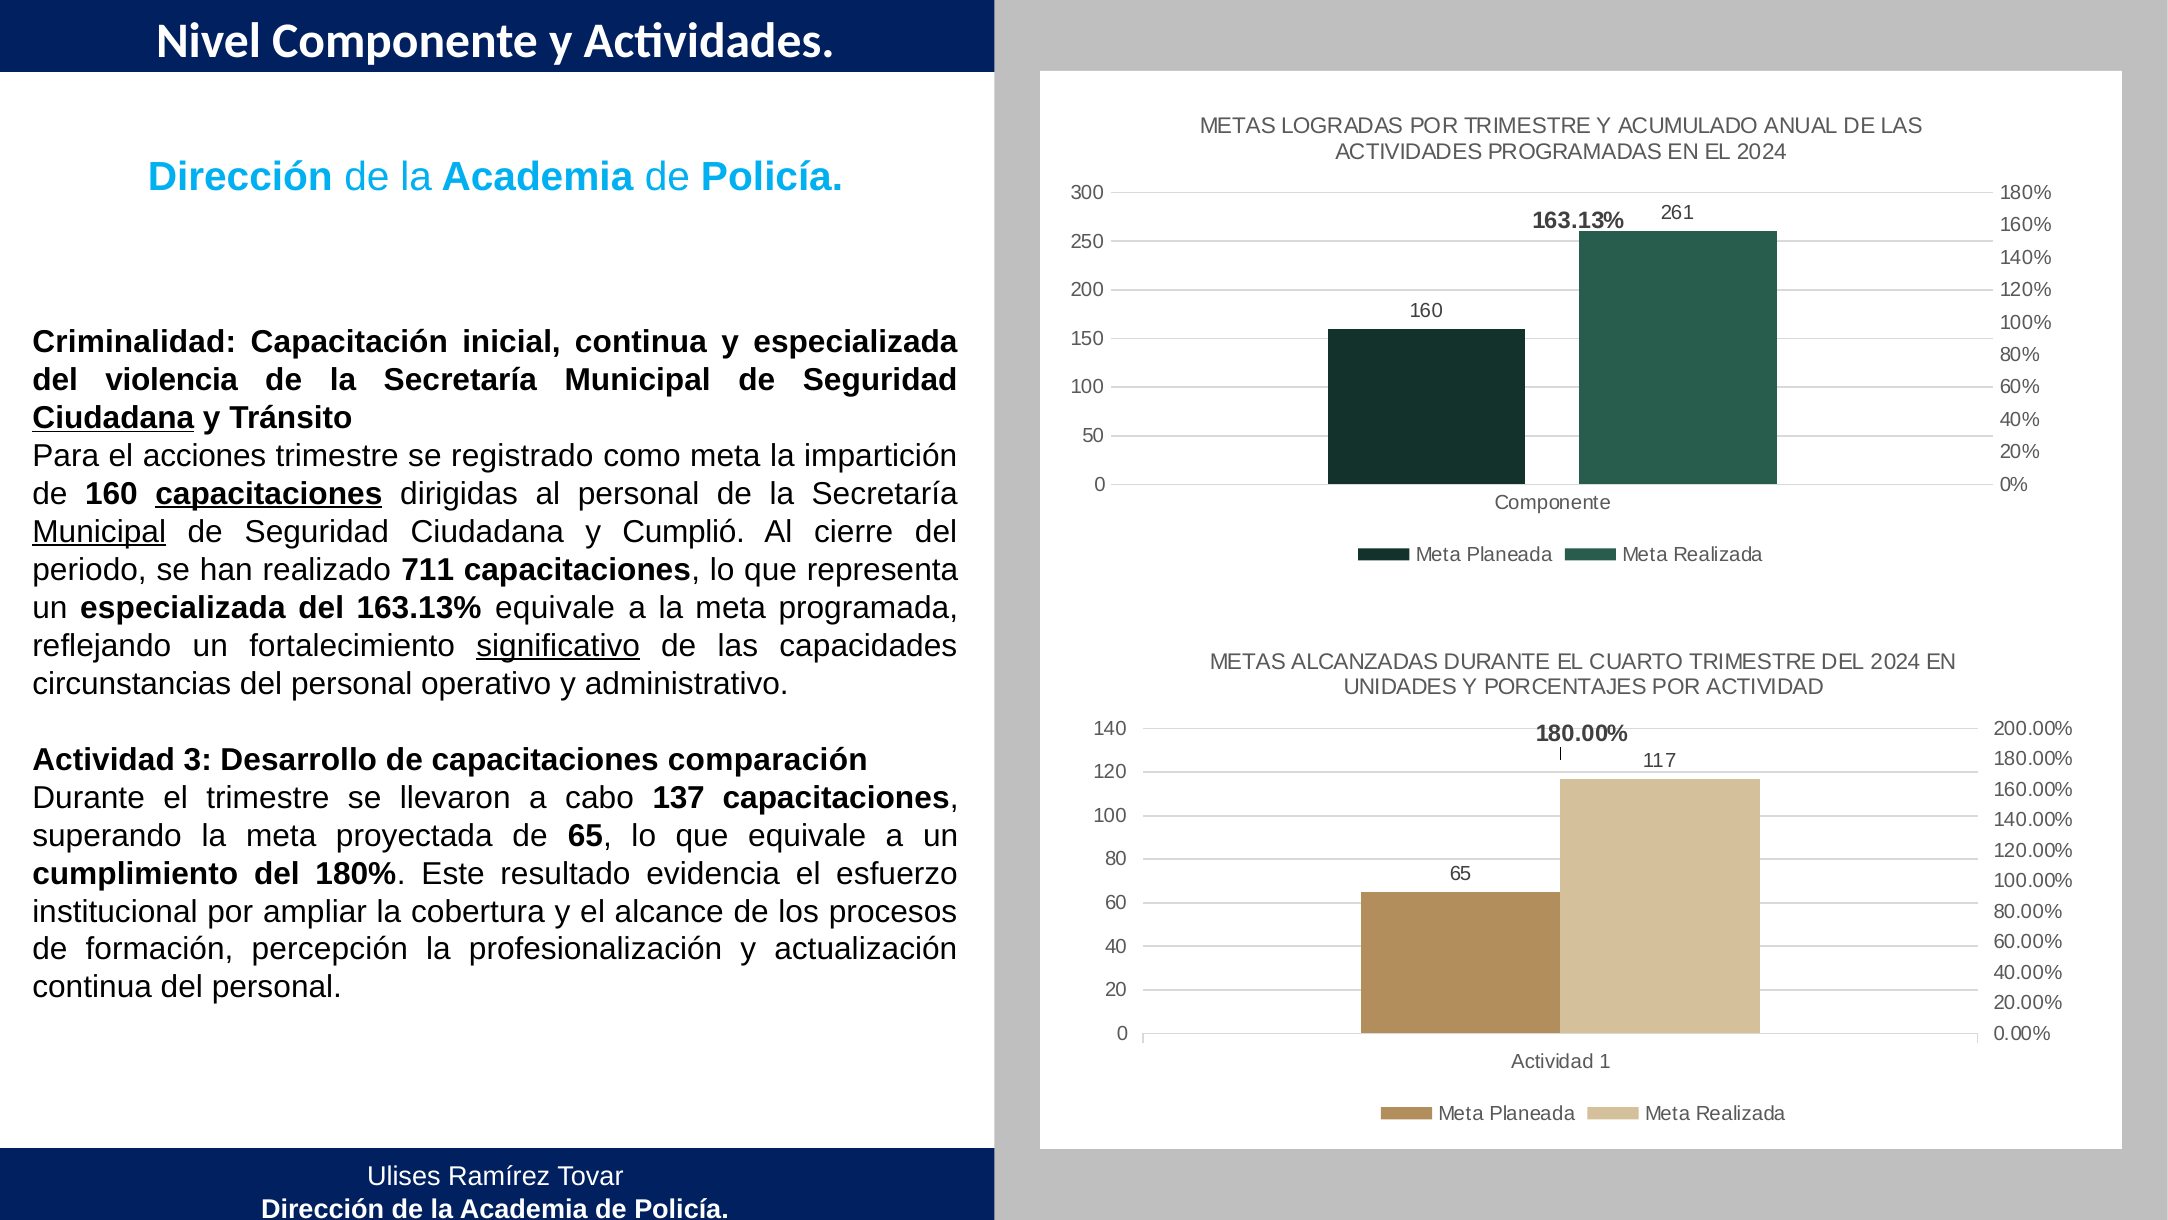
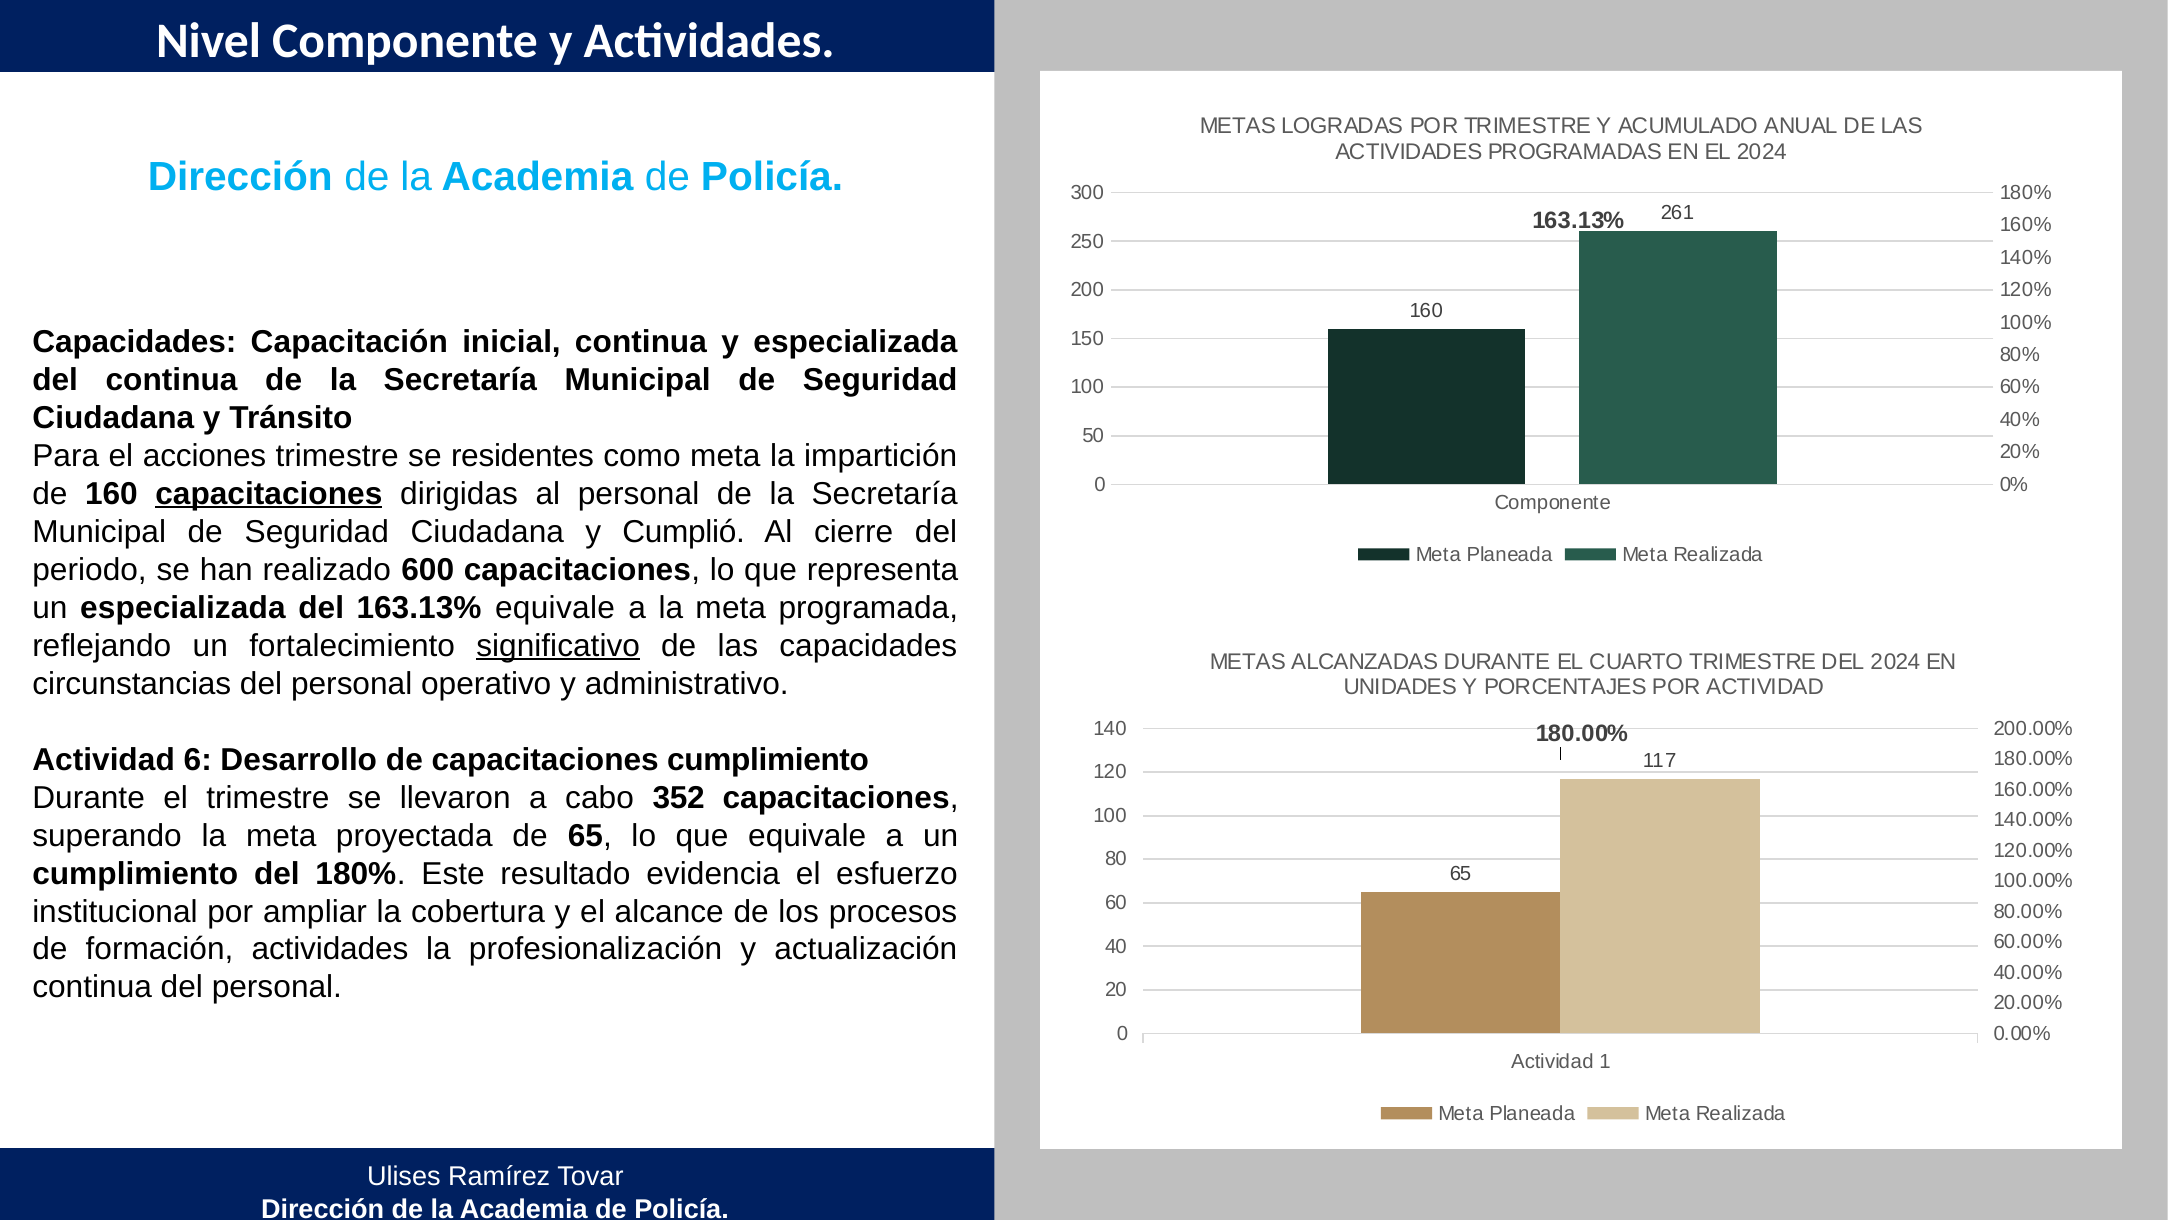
Criminalidad: Criminalidad -> Capacidades (134, 342)
del violencia: violencia -> continua (172, 380)
Ciudadana underline: present -> none (113, 418)
registrado: registrado -> residentes (523, 456)
Municipal underline: present -> none (99, 532)
711: 711 -> 600 (428, 570)
3: 3 -> 6 (198, 759)
capacitaciones comparación: comparación -> cumplimiento (768, 759)
137: 137 -> 352 (679, 797)
formación percepción: percepción -> actividades (330, 949)
